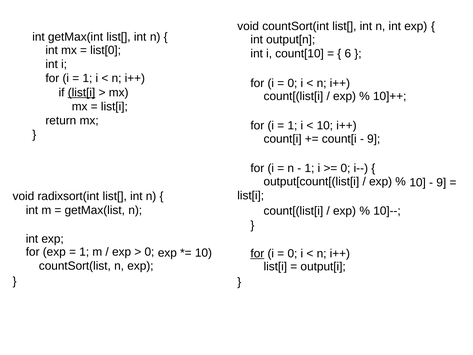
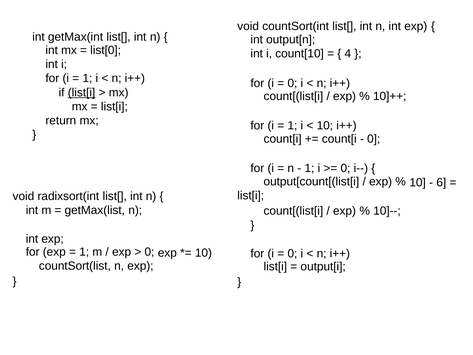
6: 6 -> 4 (348, 54)
9: 9 -> 0 (374, 139)
9: 9 -> 6 (441, 182)
for underline: present -> none (257, 253)
